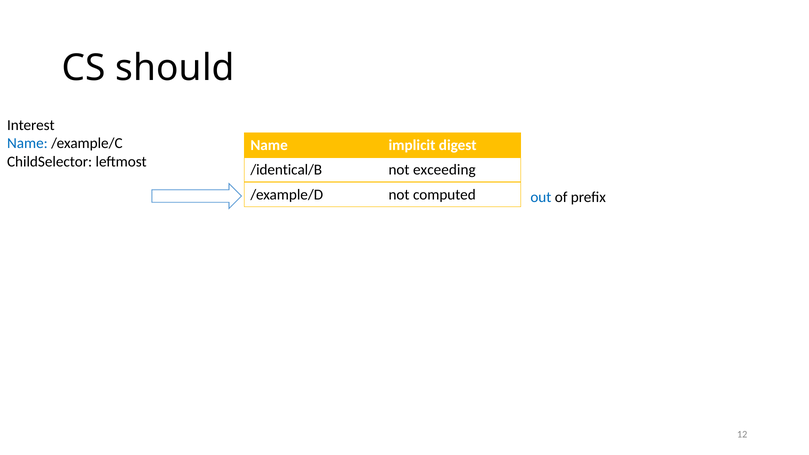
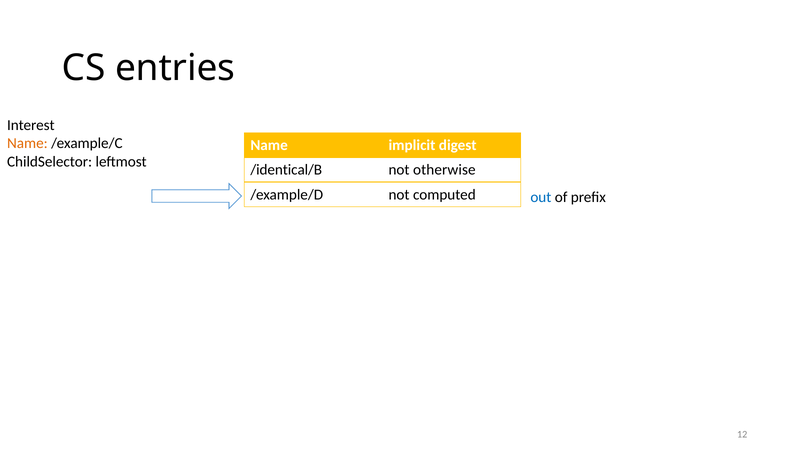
should: should -> entries (175, 68)
Name colour: blue -> orange (27, 144)
exceeding: exceeding -> otherwise (444, 170)
